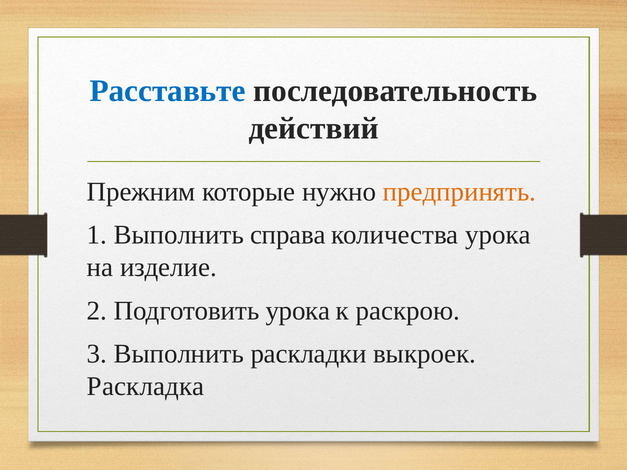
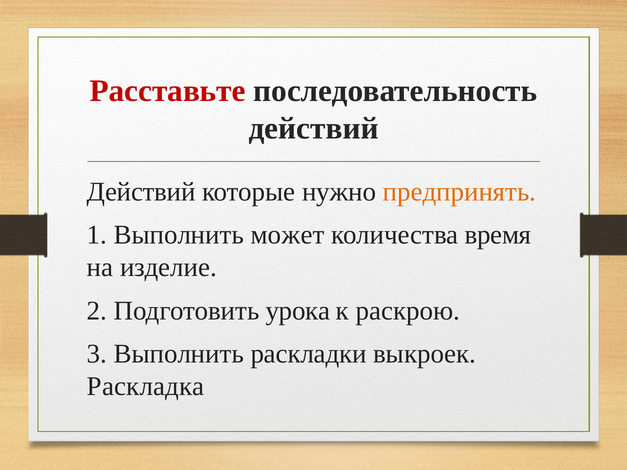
Расставьте colour: blue -> red (168, 91)
Прежним: Прежним -> Действий (141, 192)
справа: справа -> может (288, 235)
количества урока: урока -> время (498, 235)
